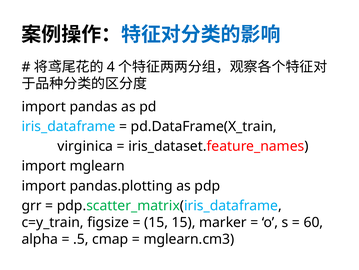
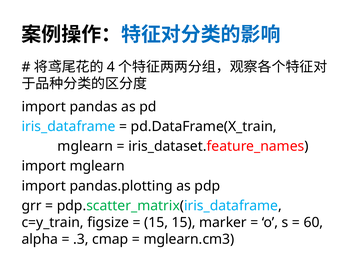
virginica: virginica -> mglearn (85, 146)
.5: .5 -> .3 (81, 239)
